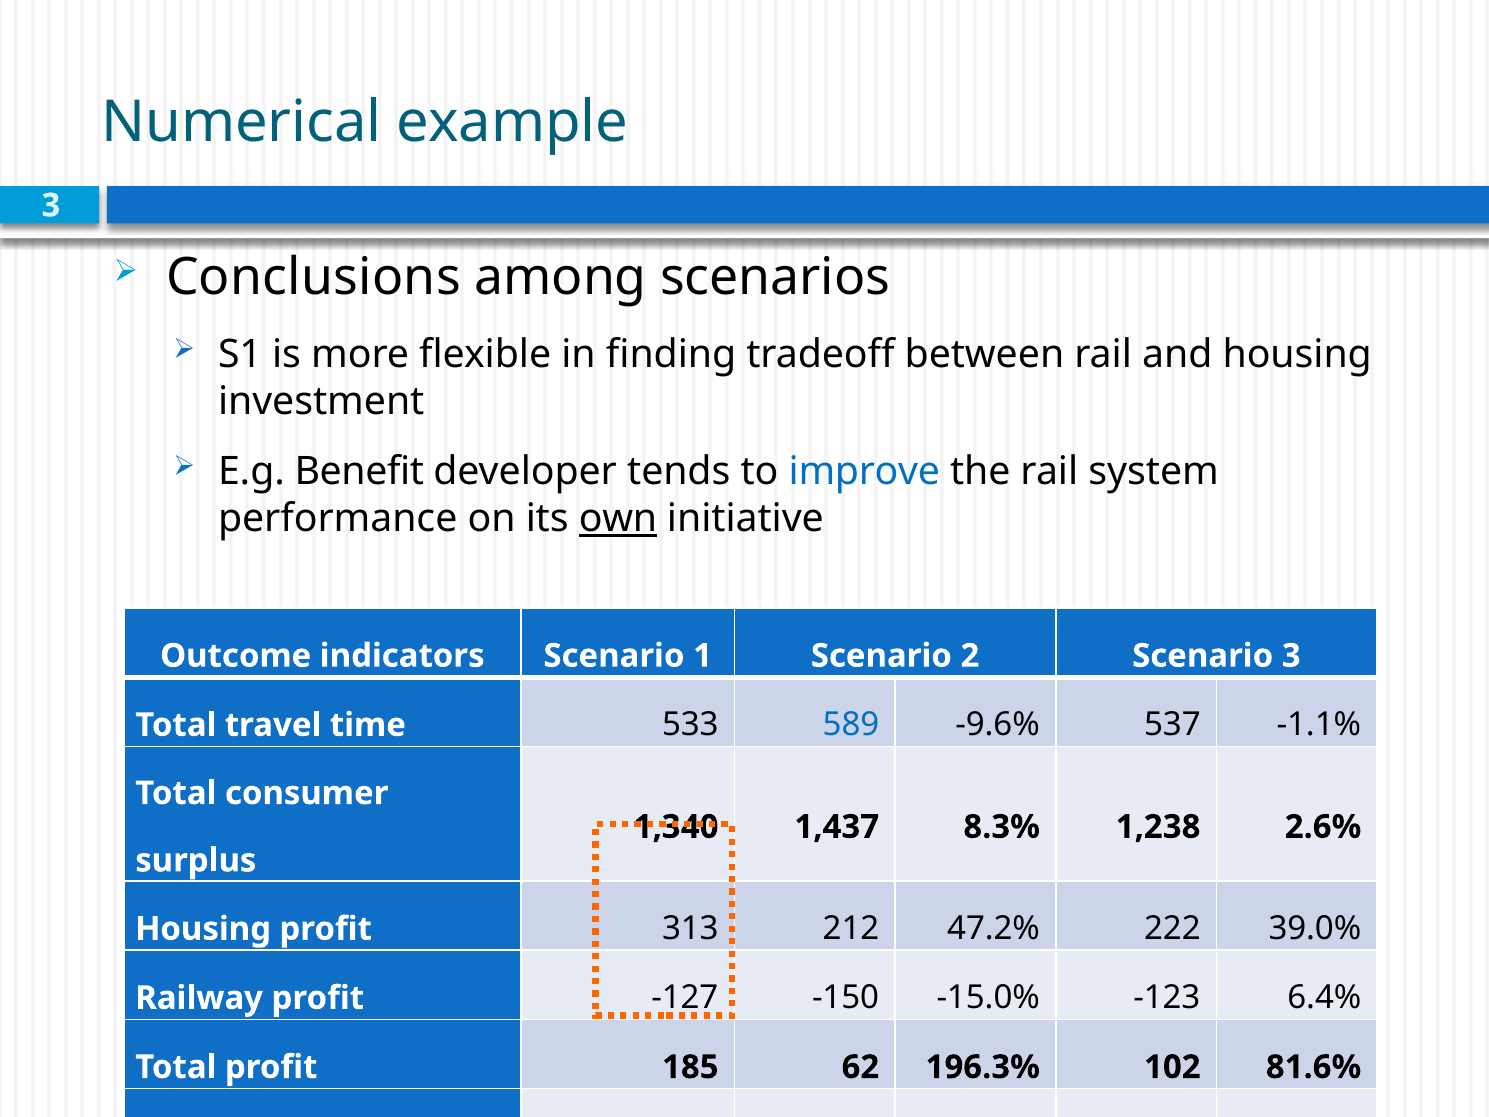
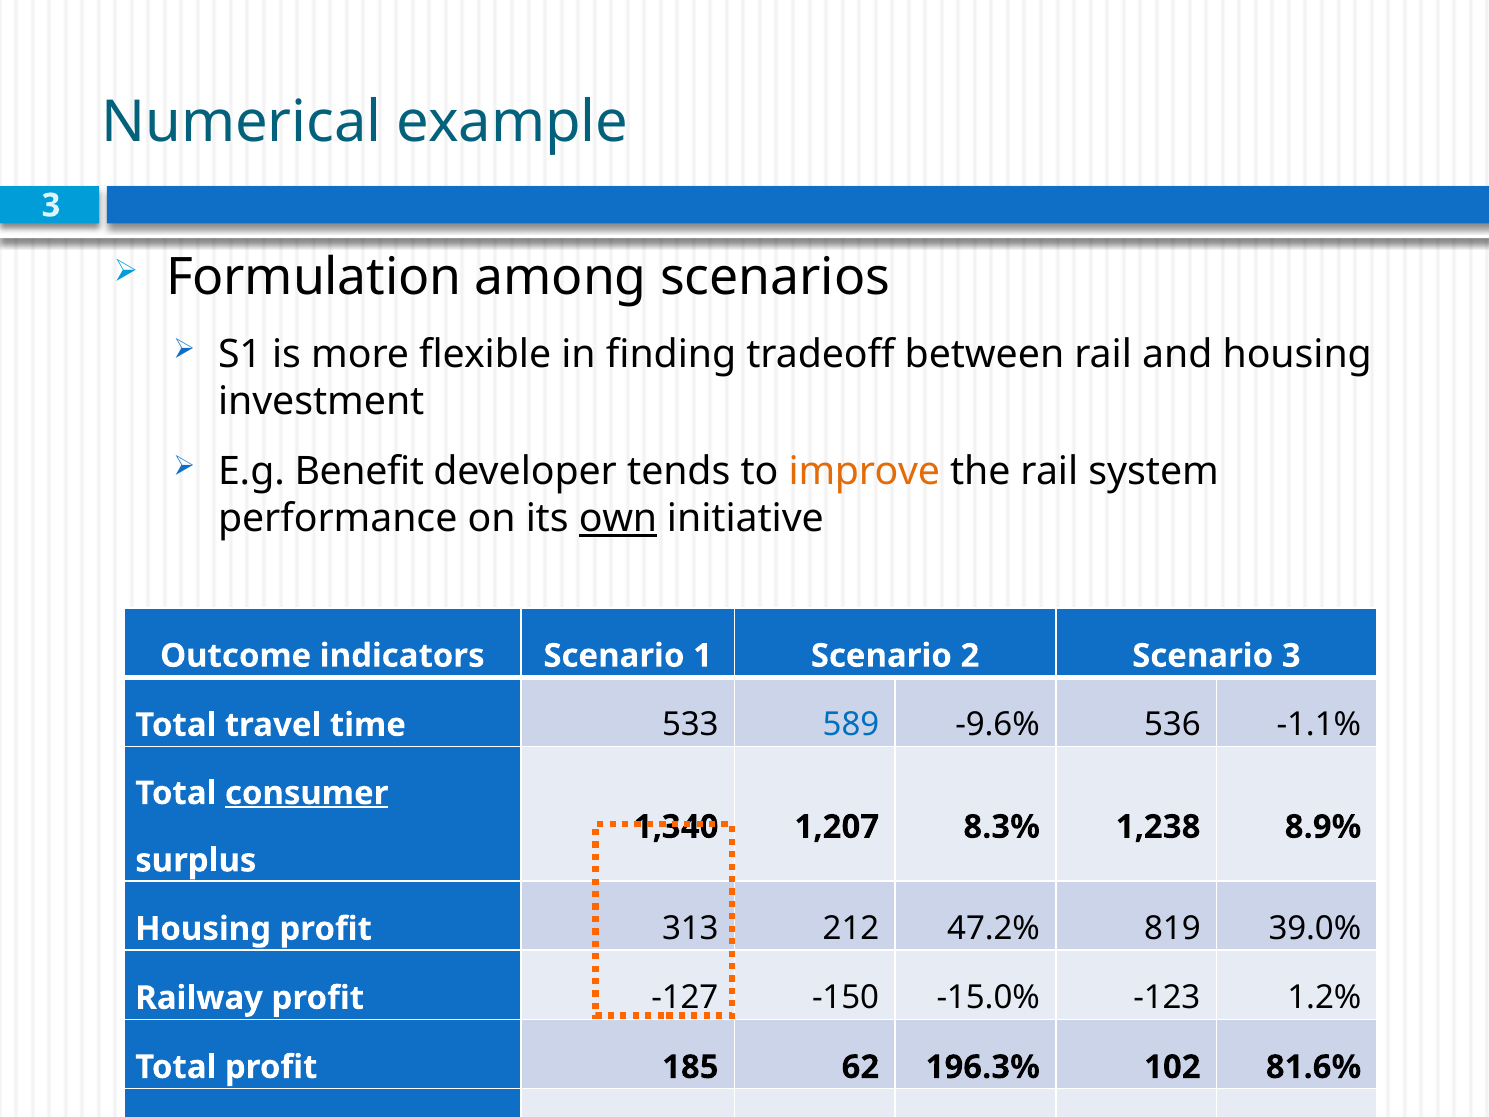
Conclusions: Conclusions -> Formulation (314, 278)
improve colour: blue -> orange (864, 471)
537: 537 -> 536 (1172, 725)
consumer underline: none -> present (307, 793)
1,437: 1,437 -> 1,207 (837, 827)
2.6%: 2.6% -> 8.9% (1323, 827)
222: 222 -> 819 (1172, 929)
6.4%: 6.4% -> 1.2% (1324, 998)
